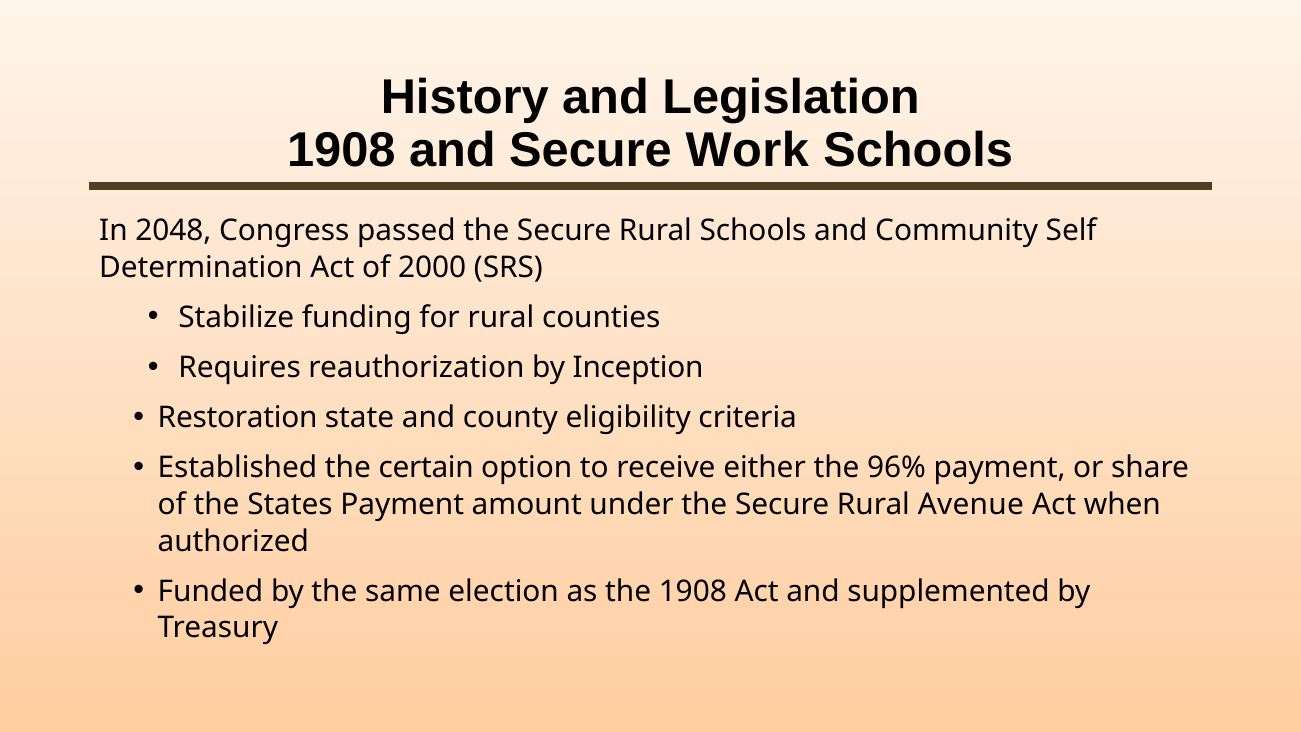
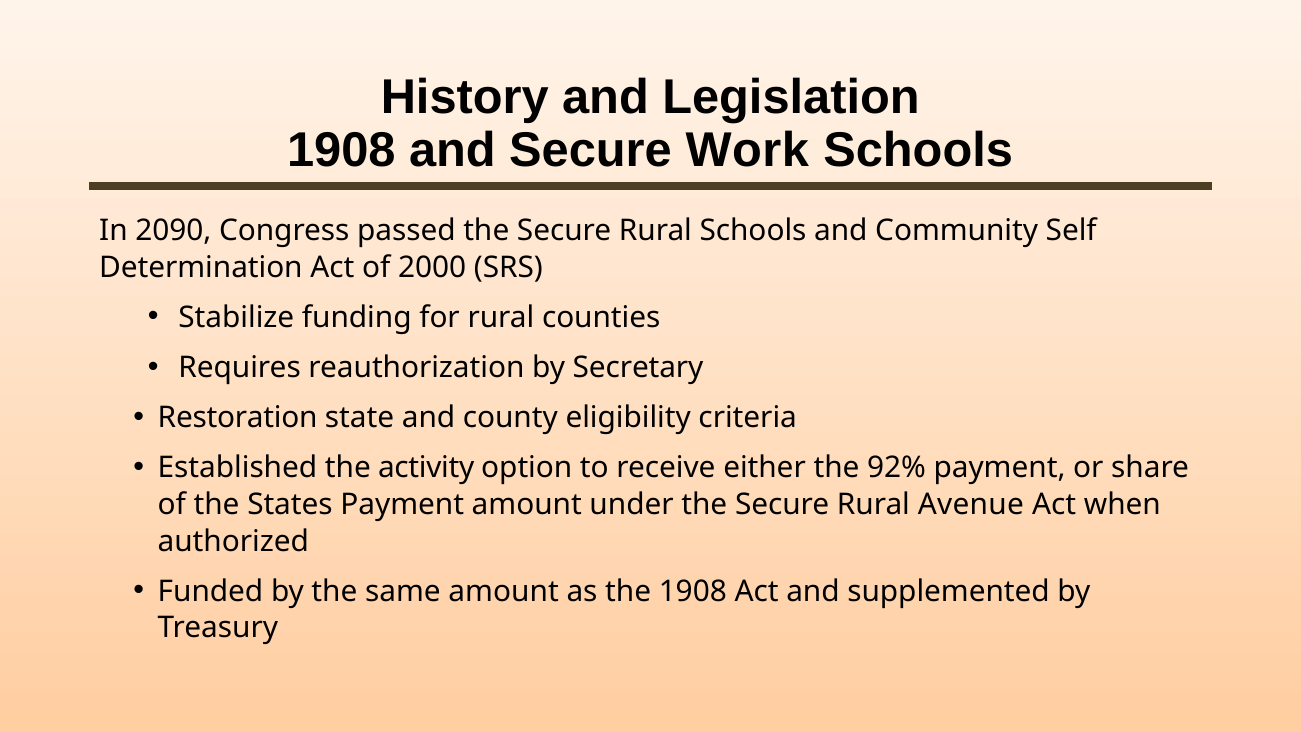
2048: 2048 -> 2090 (173, 231)
Inception: Inception -> Secretary (638, 368)
certain: certain -> activity (426, 468)
96%: 96% -> 92% (897, 468)
same election: election -> amount (504, 591)
